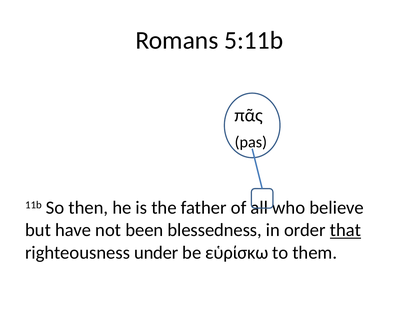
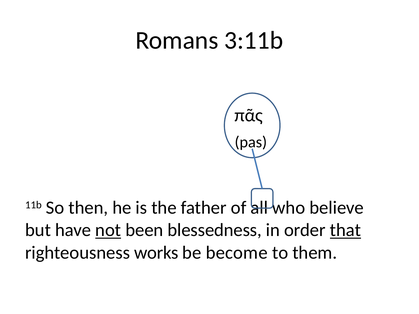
5:11b: 5:11b -> 3:11b (254, 41)
not underline: none -> present (108, 230)
under: under -> works (156, 253)
εὑρίσκω: εὑρίσκω -> become (237, 253)
